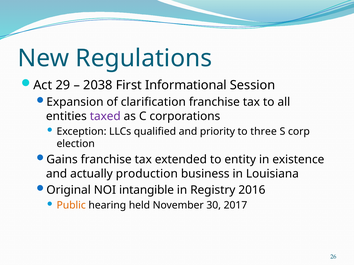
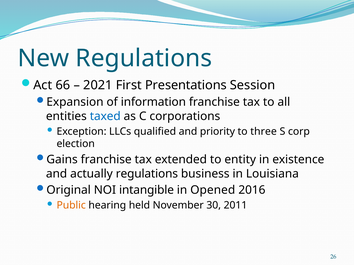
29: 29 -> 66 (63, 85)
2038: 2038 -> 2021 (98, 85)
Informational: Informational -> Presentations (186, 85)
clarification: clarification -> information (153, 102)
taxed colour: purple -> blue (105, 116)
actually production: production -> regulations (147, 174)
Registry: Registry -> Opened (213, 190)
2017: 2017 -> 2011 (235, 206)
